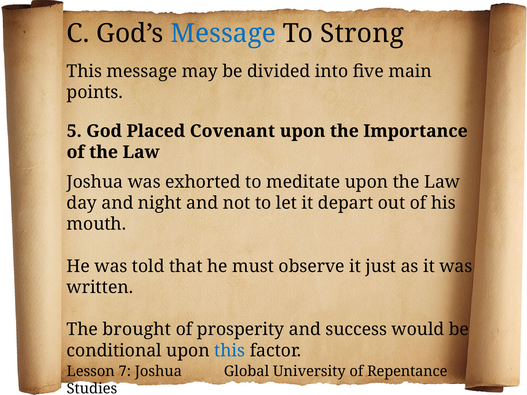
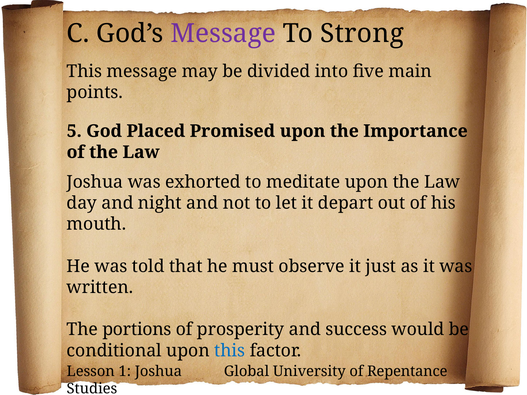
Message colour: blue -> purple (223, 33)
Covenant: Covenant -> Promised (232, 131)
brought: brought -> portions (137, 330)
7: 7 -> 1 (125, 371)
